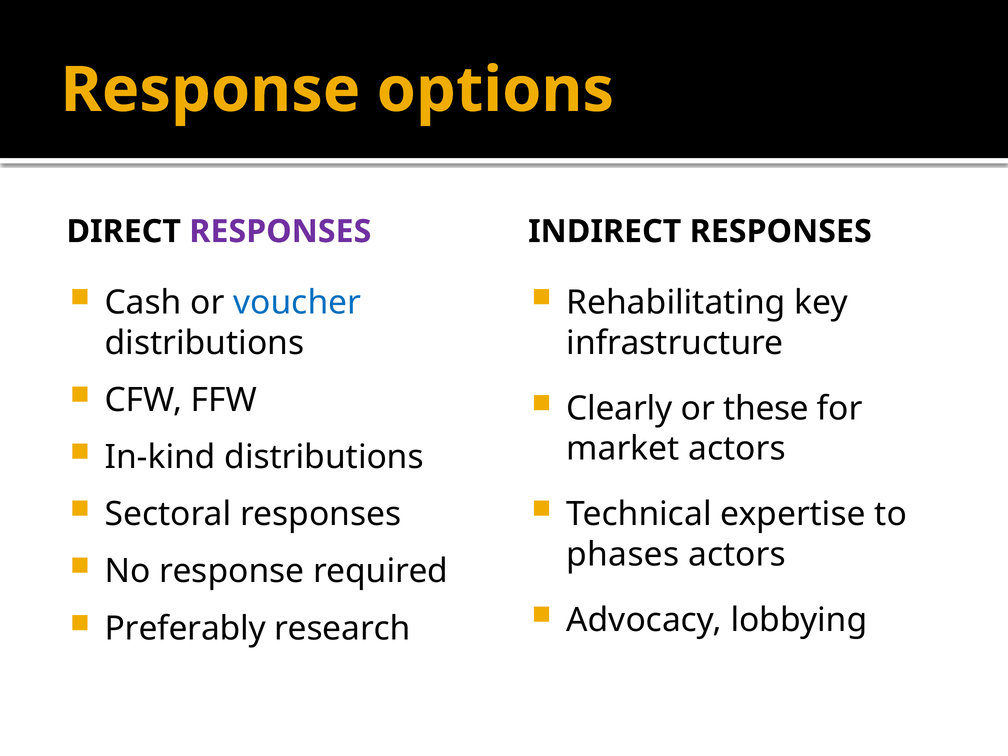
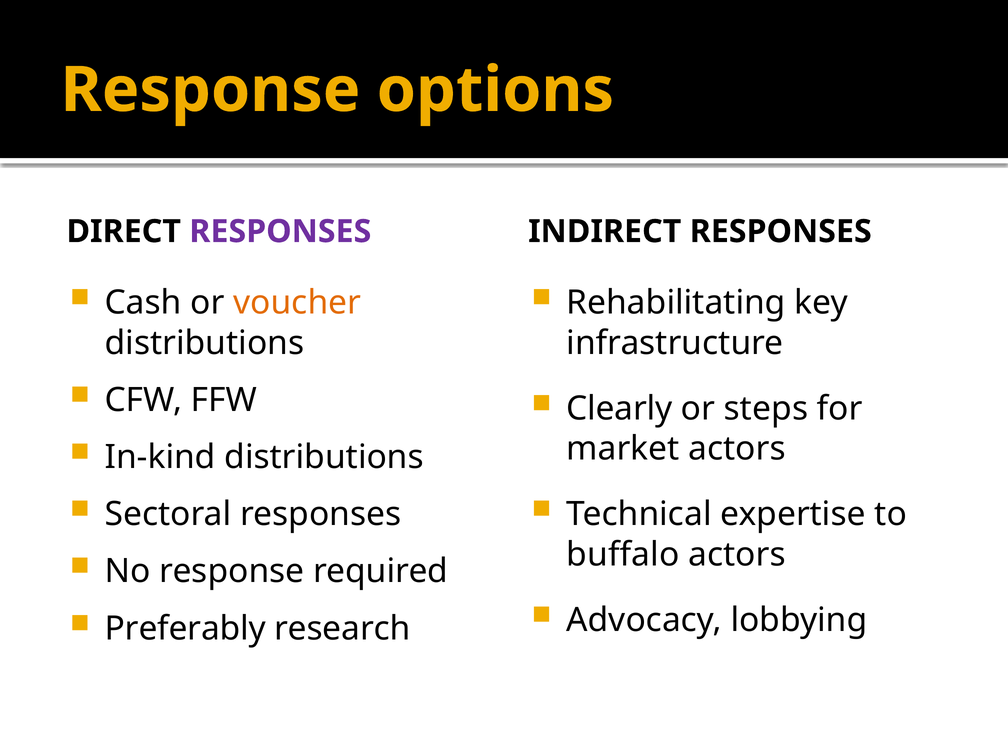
voucher colour: blue -> orange (297, 303)
these: these -> steps (766, 408)
phases: phases -> buffalo (623, 555)
